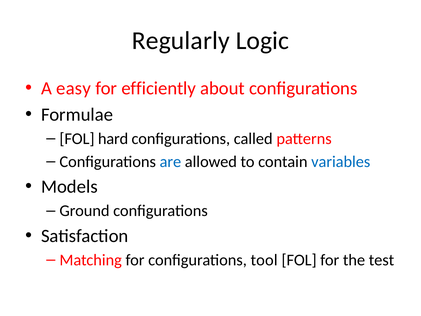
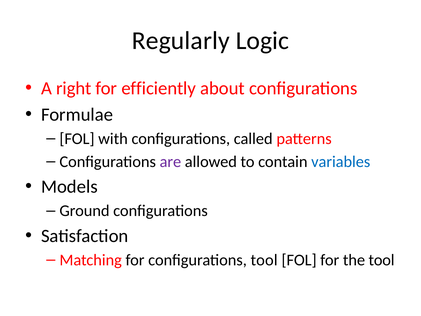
easy: easy -> right (74, 88)
hard: hard -> with (113, 139)
are colour: blue -> purple (170, 162)
the test: test -> tool (382, 260)
